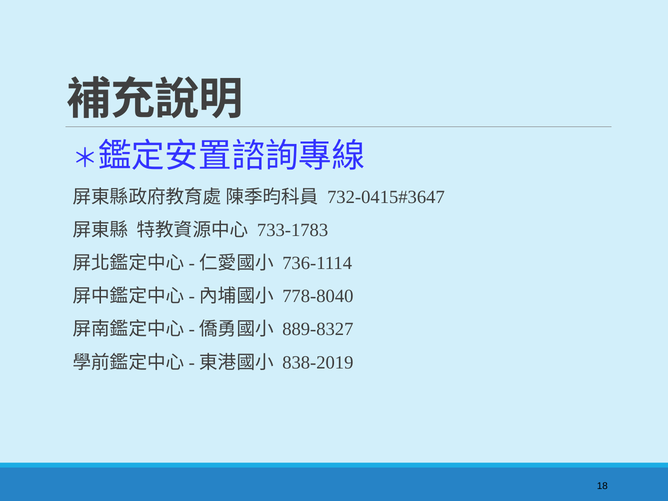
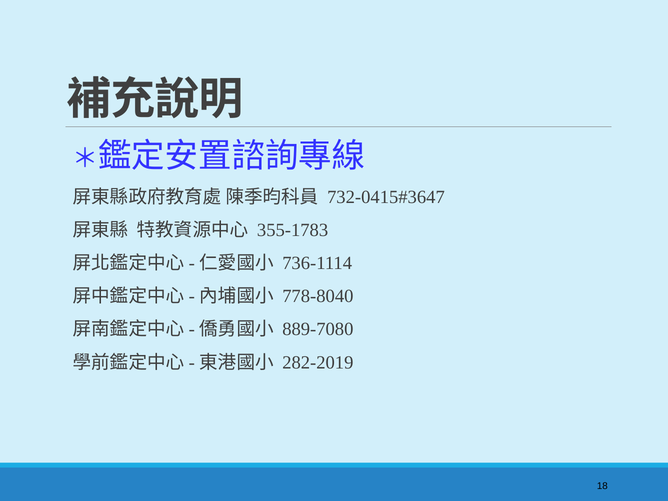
733-1783: 733-1783 -> 355-1783 (293, 230)
889-8327: 889-8327 -> 889-7080 (318, 329)
838-2019: 838-2019 -> 282-2019 (318, 362)
